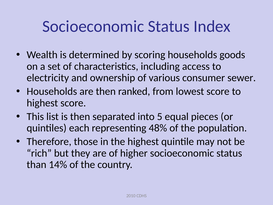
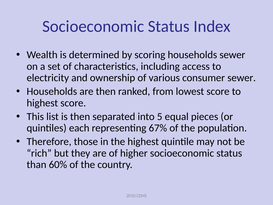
households goods: goods -> sewer (232, 55)
48%: 48% -> 67% (158, 128)
14%: 14% -> 60% (58, 164)
